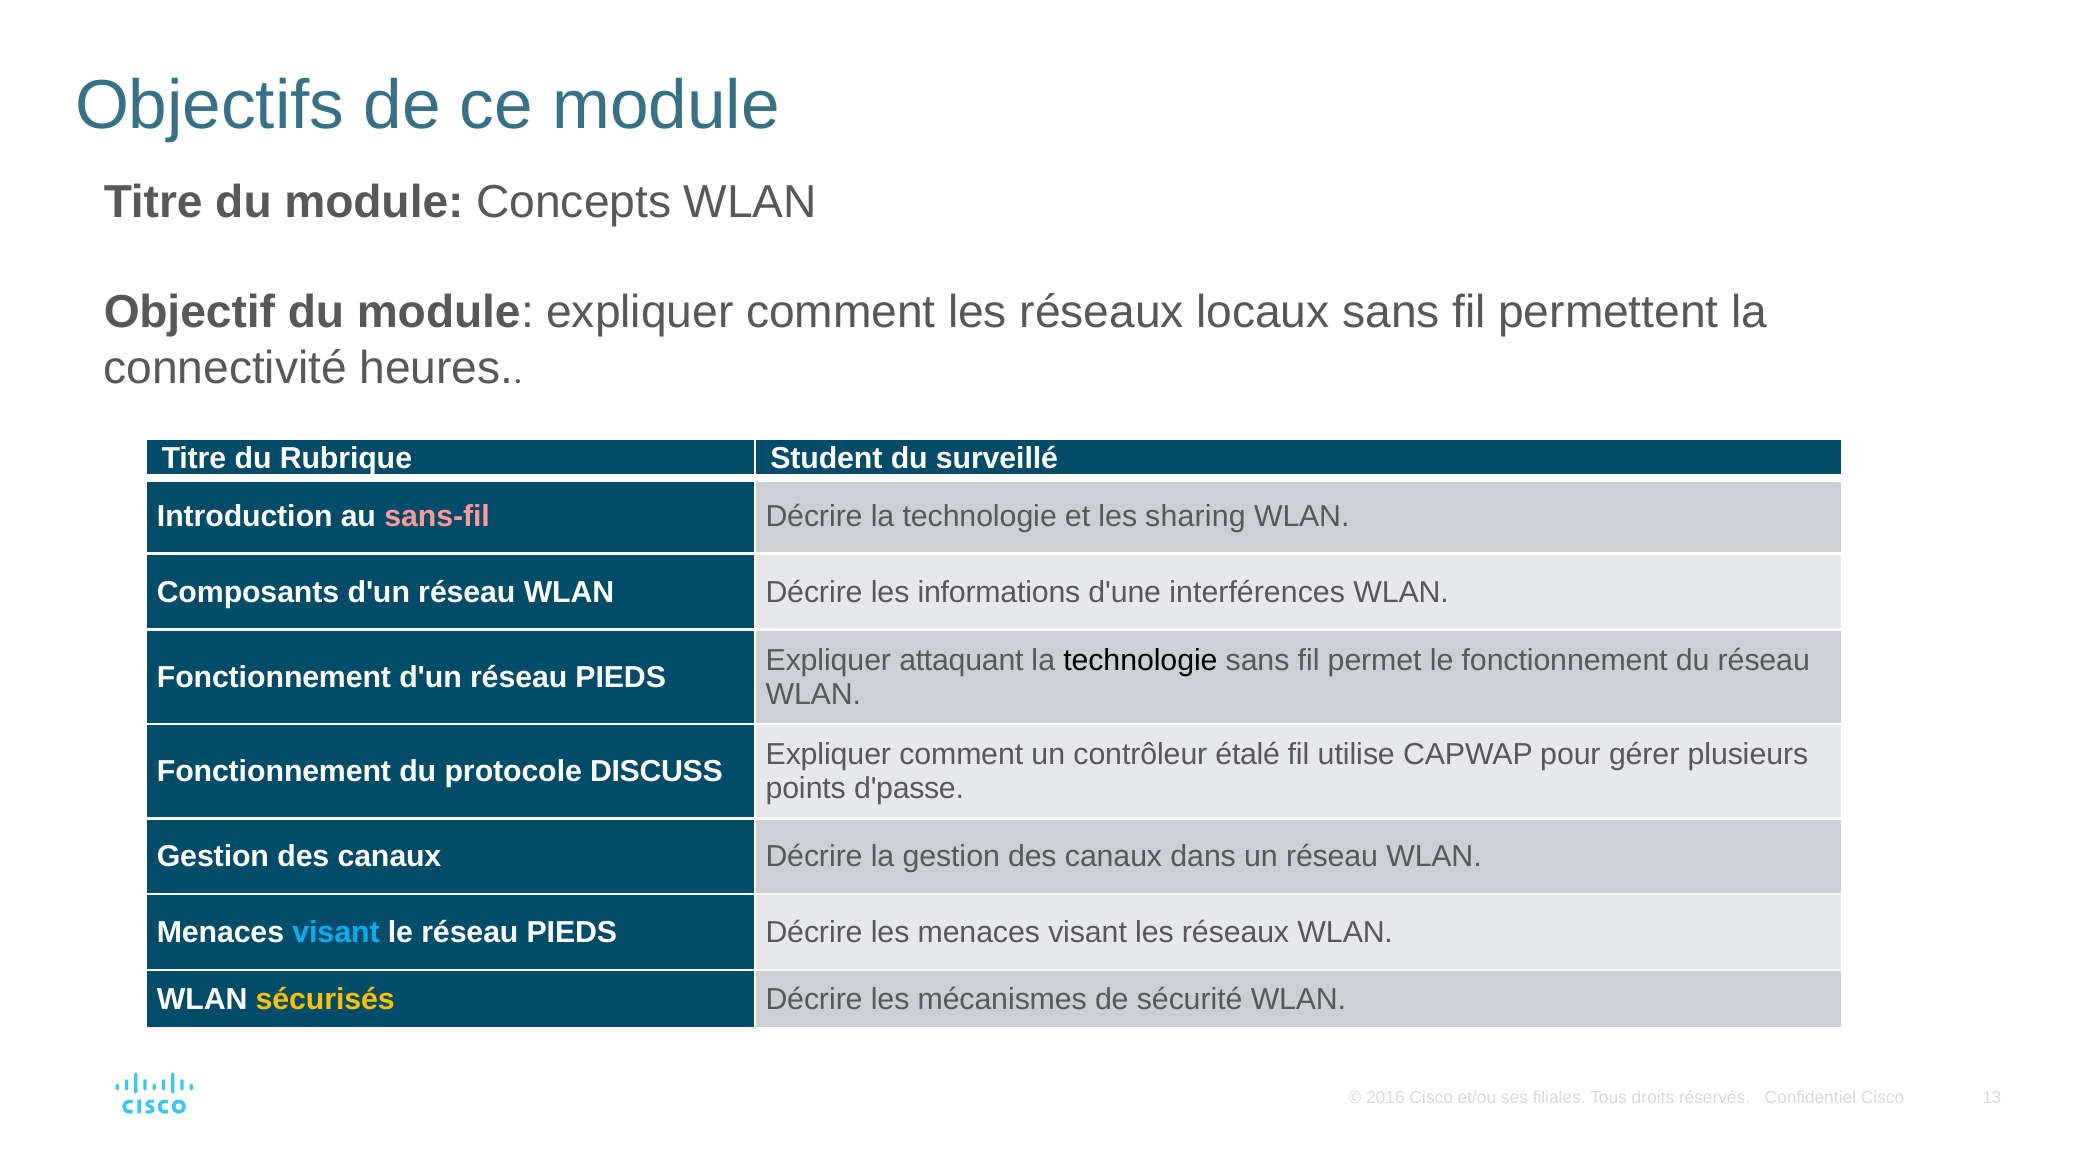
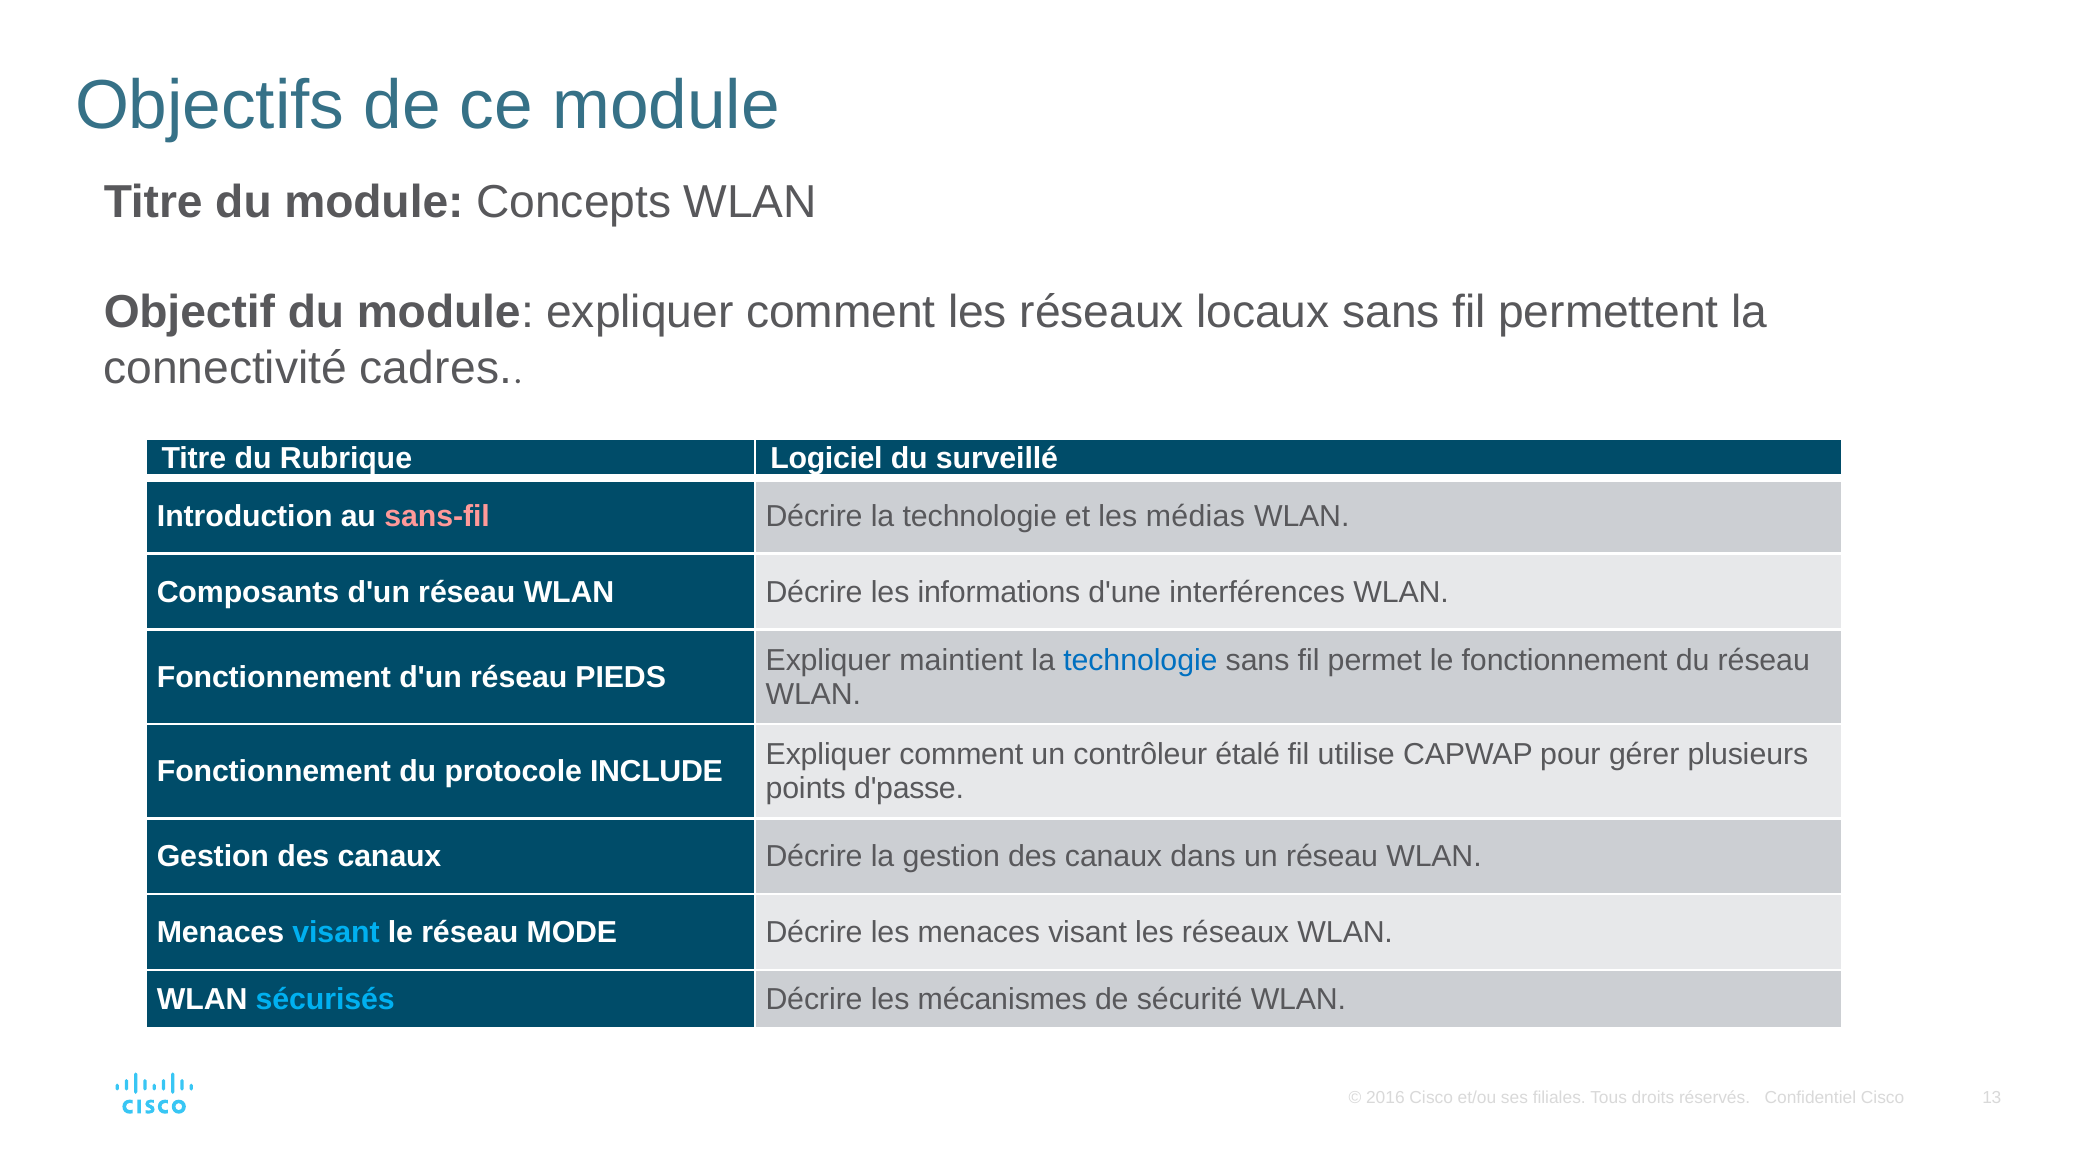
heures: heures -> cadres (436, 368)
Student: Student -> Logiciel (827, 459)
sharing: sharing -> médias (1195, 516)
attaquant: attaquant -> maintient (961, 660)
technologie colour: black -> blue (1140, 660)
DISCUSS: DISCUSS -> INCLUDE (656, 772)
le réseau PIEDS: PIEDS -> MODE (572, 933)
sécurisés colour: yellow -> light blue (325, 1000)
